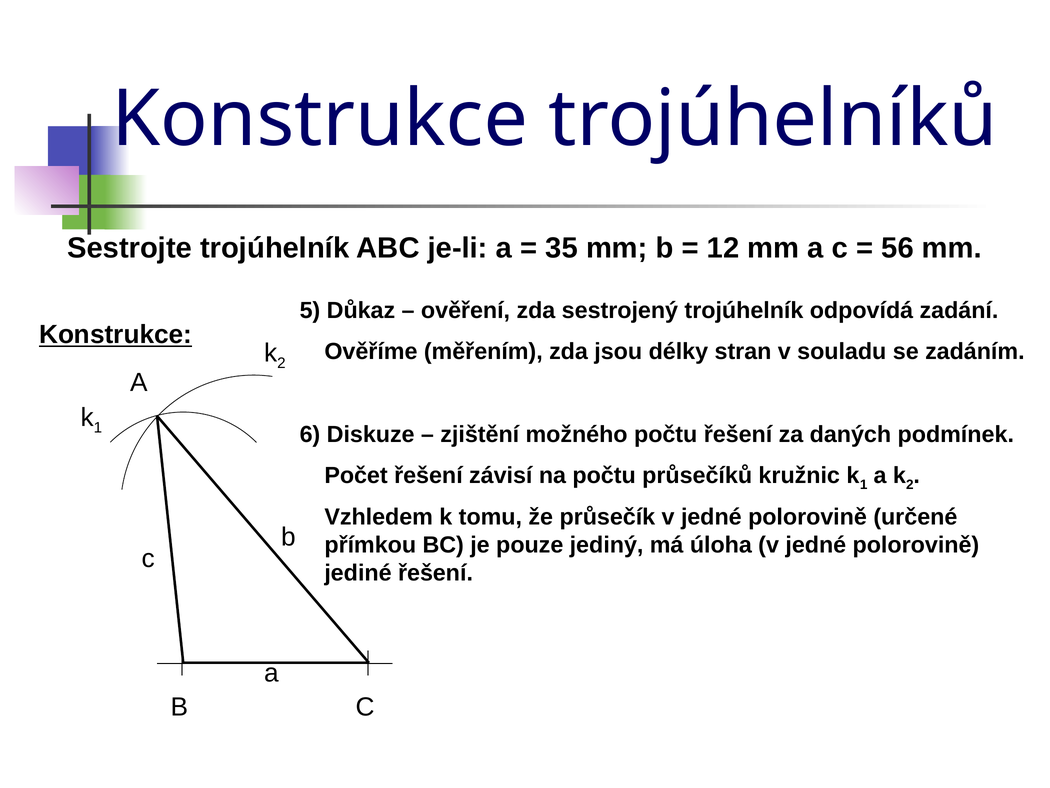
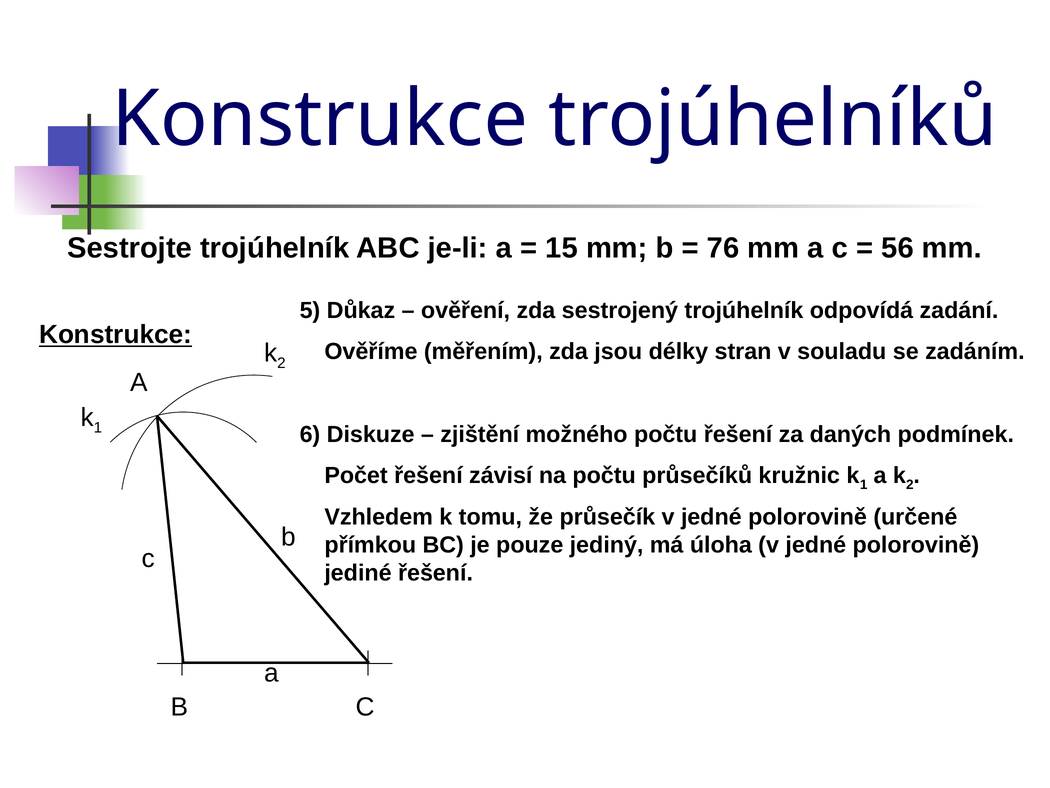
35: 35 -> 15 (562, 248)
12: 12 -> 76 (723, 248)
